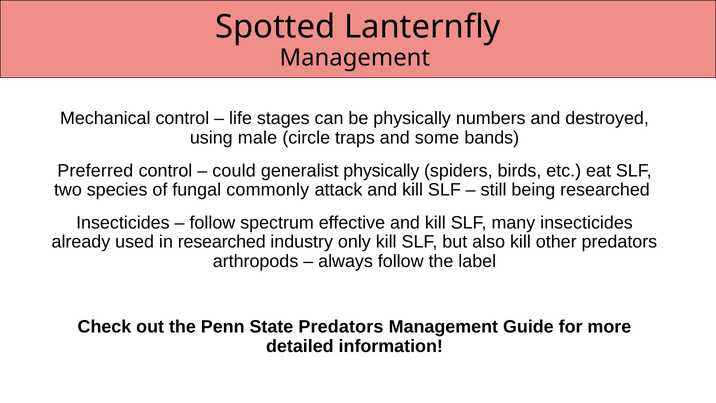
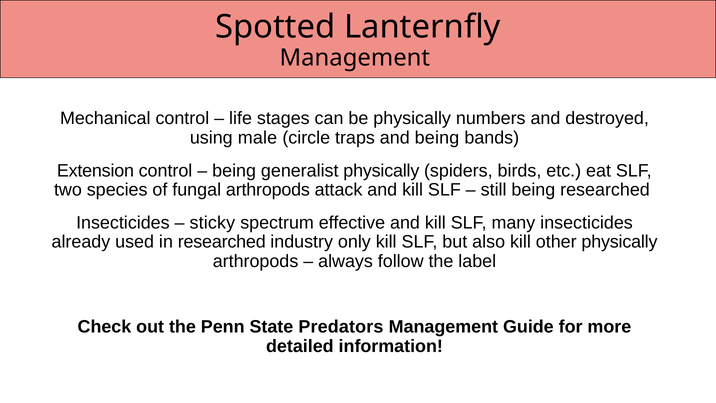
and some: some -> being (437, 138)
Preferred: Preferred -> Extension (95, 171)
could: could -> being (234, 171)
fungal commonly: commonly -> arthropods (268, 190)
follow: follow -> sticky (212, 223)
other predators: predators -> physically (619, 242)
